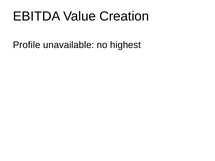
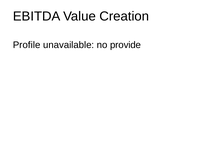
highest: highest -> provide (126, 45)
